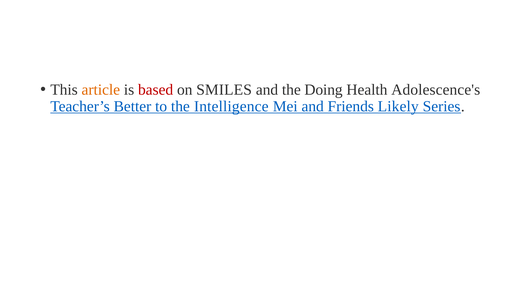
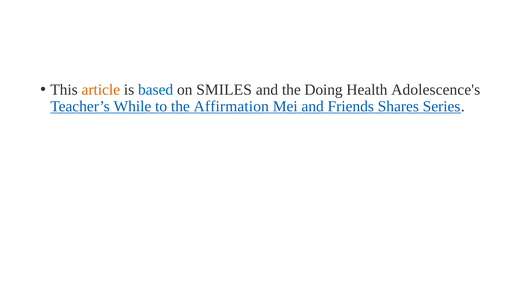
based colour: red -> blue (156, 90)
Better: Better -> While (132, 106)
Intelligence: Intelligence -> Affirmation (231, 106)
Likely: Likely -> Shares (398, 106)
